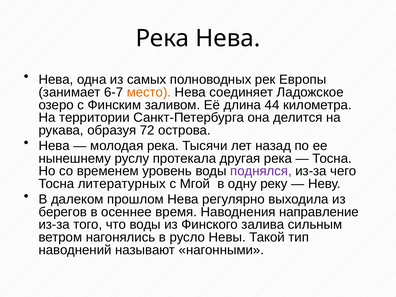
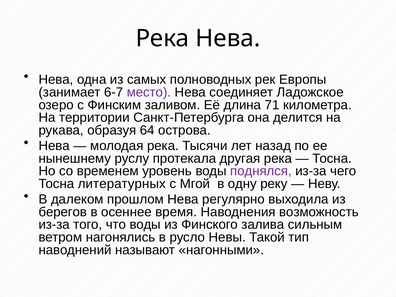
место colour: orange -> purple (149, 92)
44: 44 -> 71 (272, 105)
72: 72 -> 64 (147, 130)
направление: направление -> возможность (319, 212)
